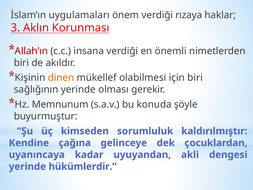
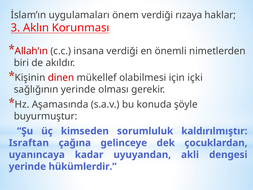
dinen colour: orange -> red (61, 78)
için biri: biri -> içki (195, 78)
Memnunum: Memnunum -> Aşamasında (60, 104)
Kendine: Kendine -> Israftan (29, 143)
